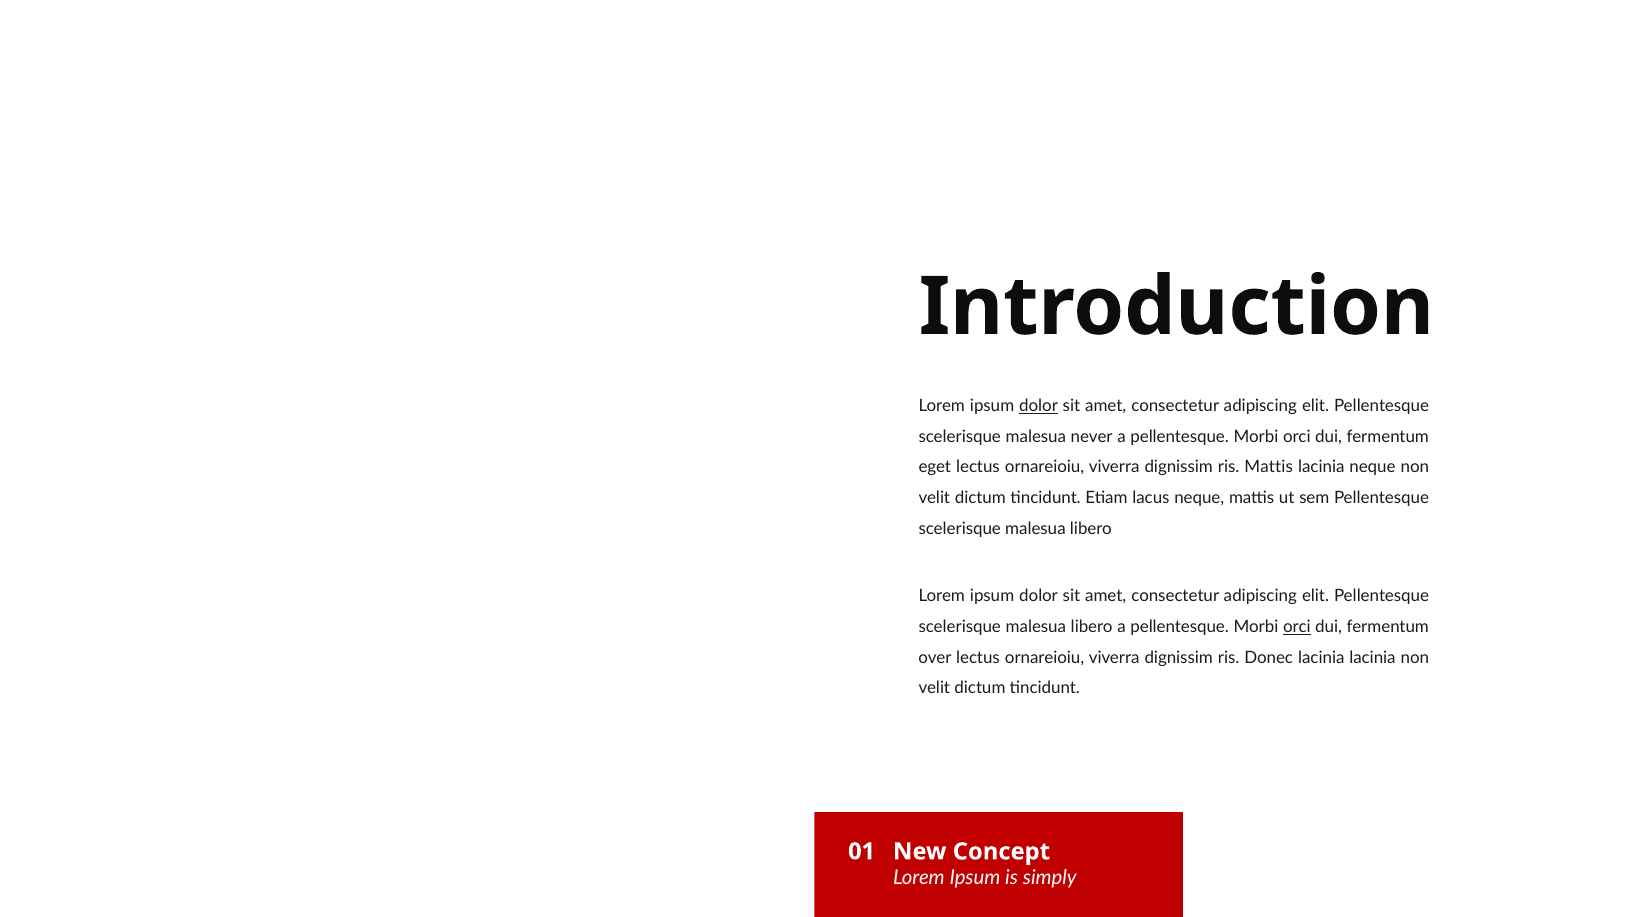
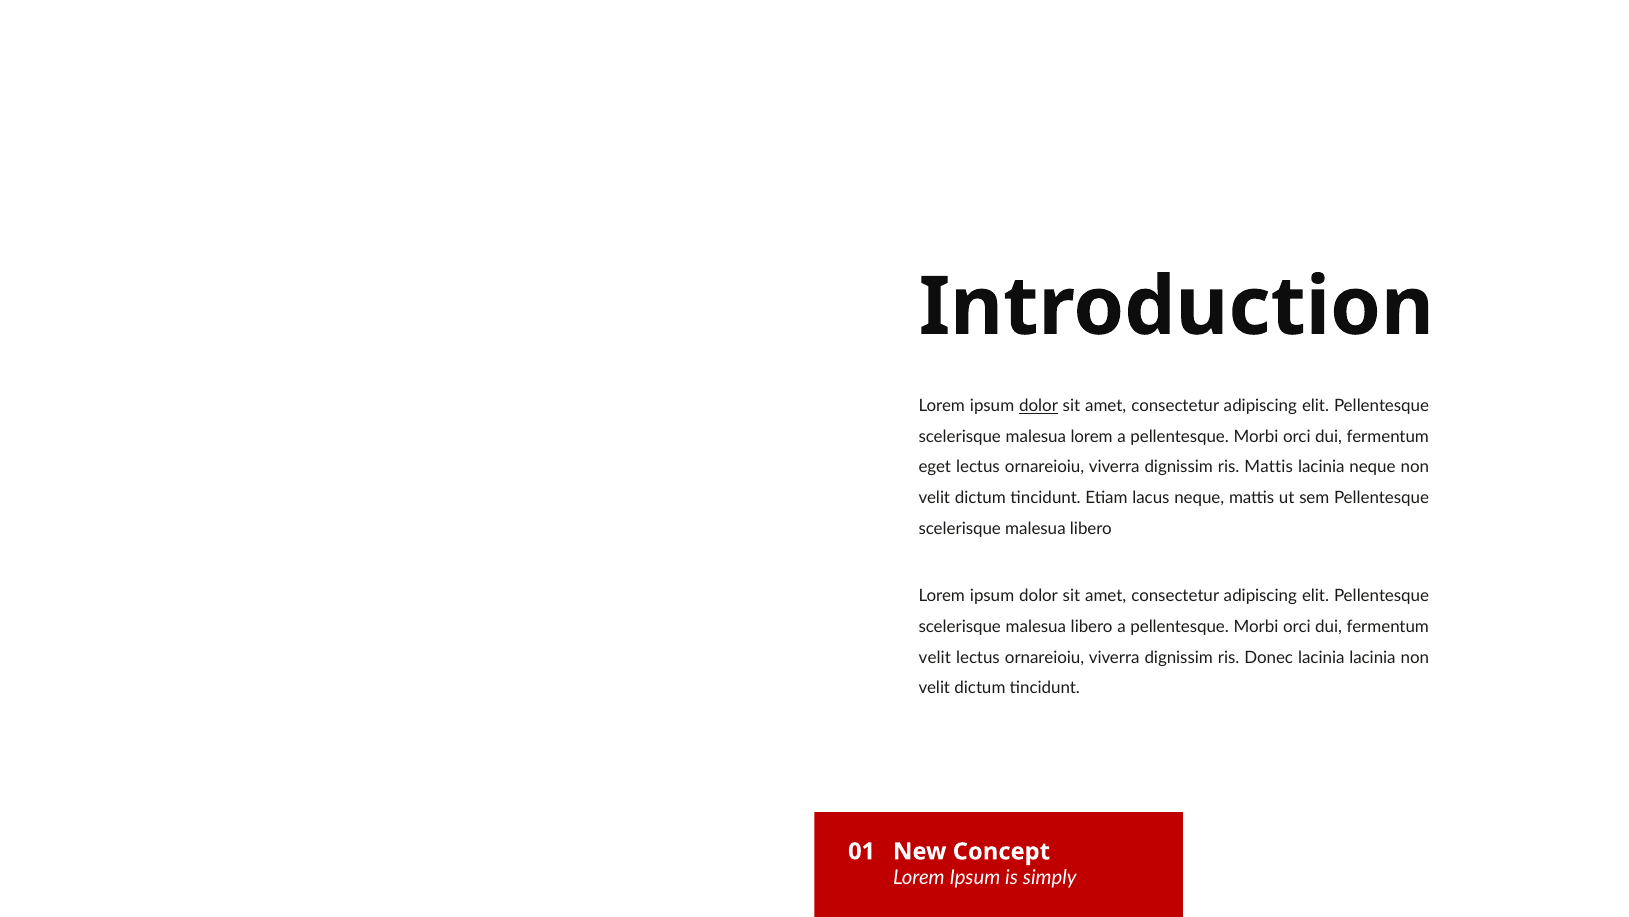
malesua never: never -> lorem (1092, 436)
orci underline: present -> none (1297, 626)
over: over -> velit (935, 657)
